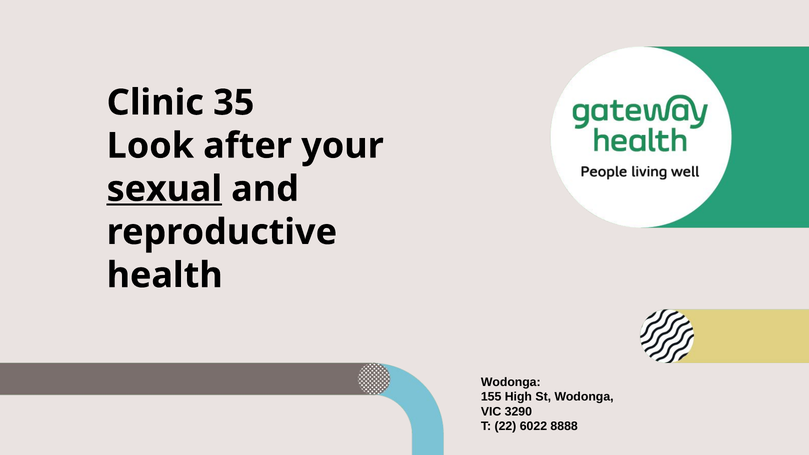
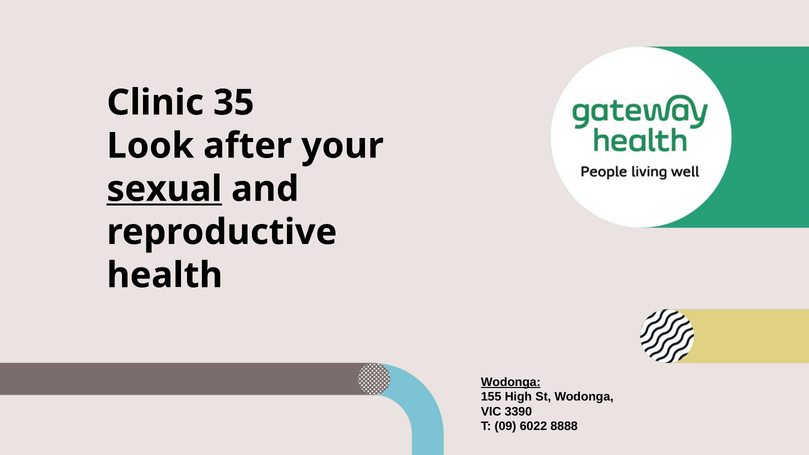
Wodonga underline: none -> present (511, 382)
3290: 3290 -> 3390 (518, 412)
22: 22 -> 09 (505, 426)
